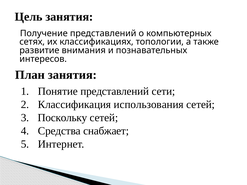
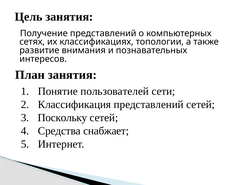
Понятие представлений: представлений -> пользователей (115, 91)
Классификация использования: использования -> представлений (149, 105)
